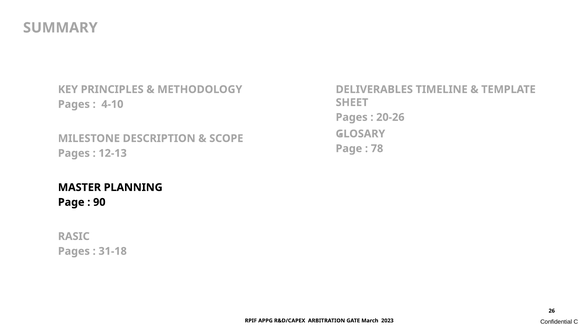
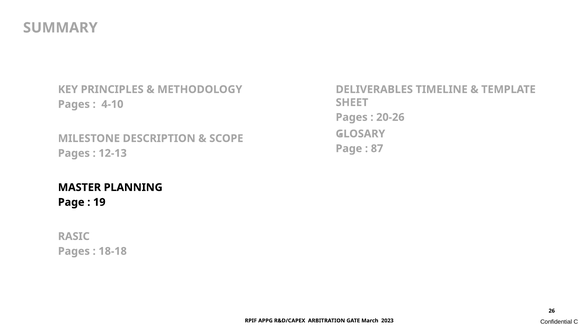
78: 78 -> 87 (377, 149)
90: 90 -> 19 (99, 202)
31-18: 31-18 -> 18-18 (113, 251)
